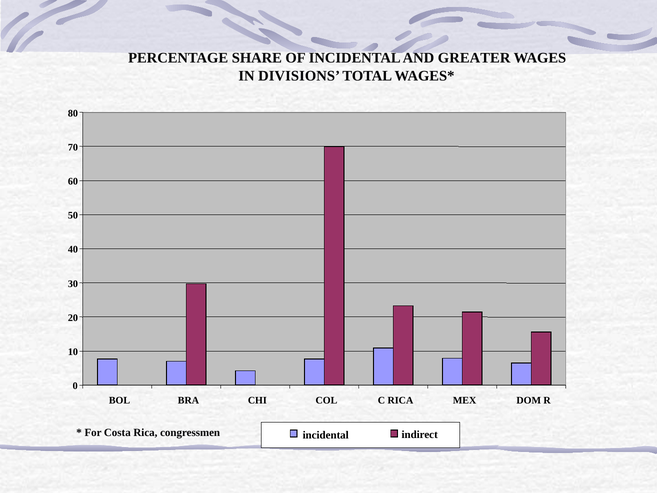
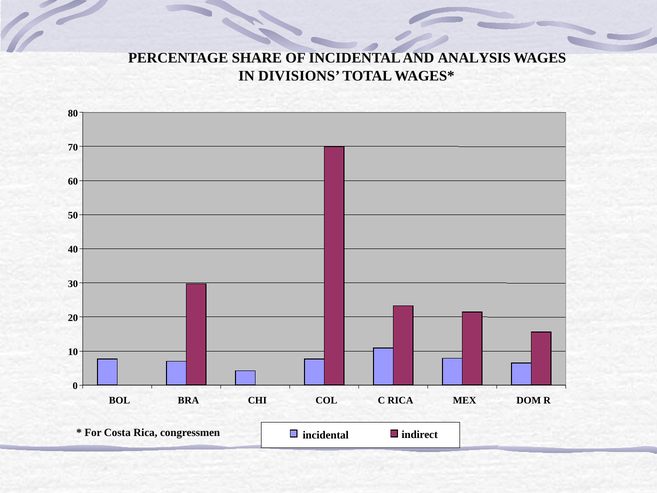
GREATER: GREATER -> ANALYSIS (474, 58)
